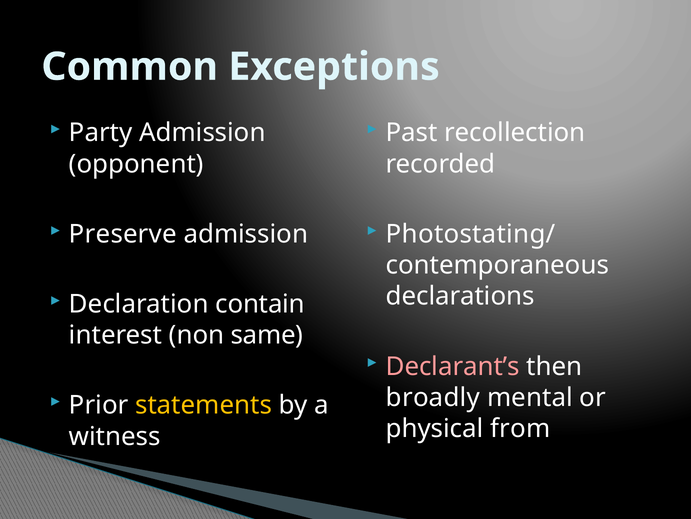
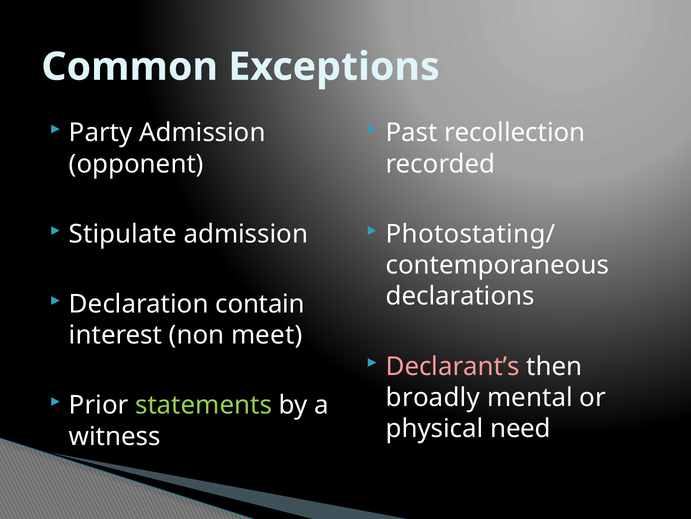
Preserve: Preserve -> Stipulate (123, 234)
same: same -> meet (267, 335)
statements colour: yellow -> light green (204, 405)
from: from -> need (521, 428)
